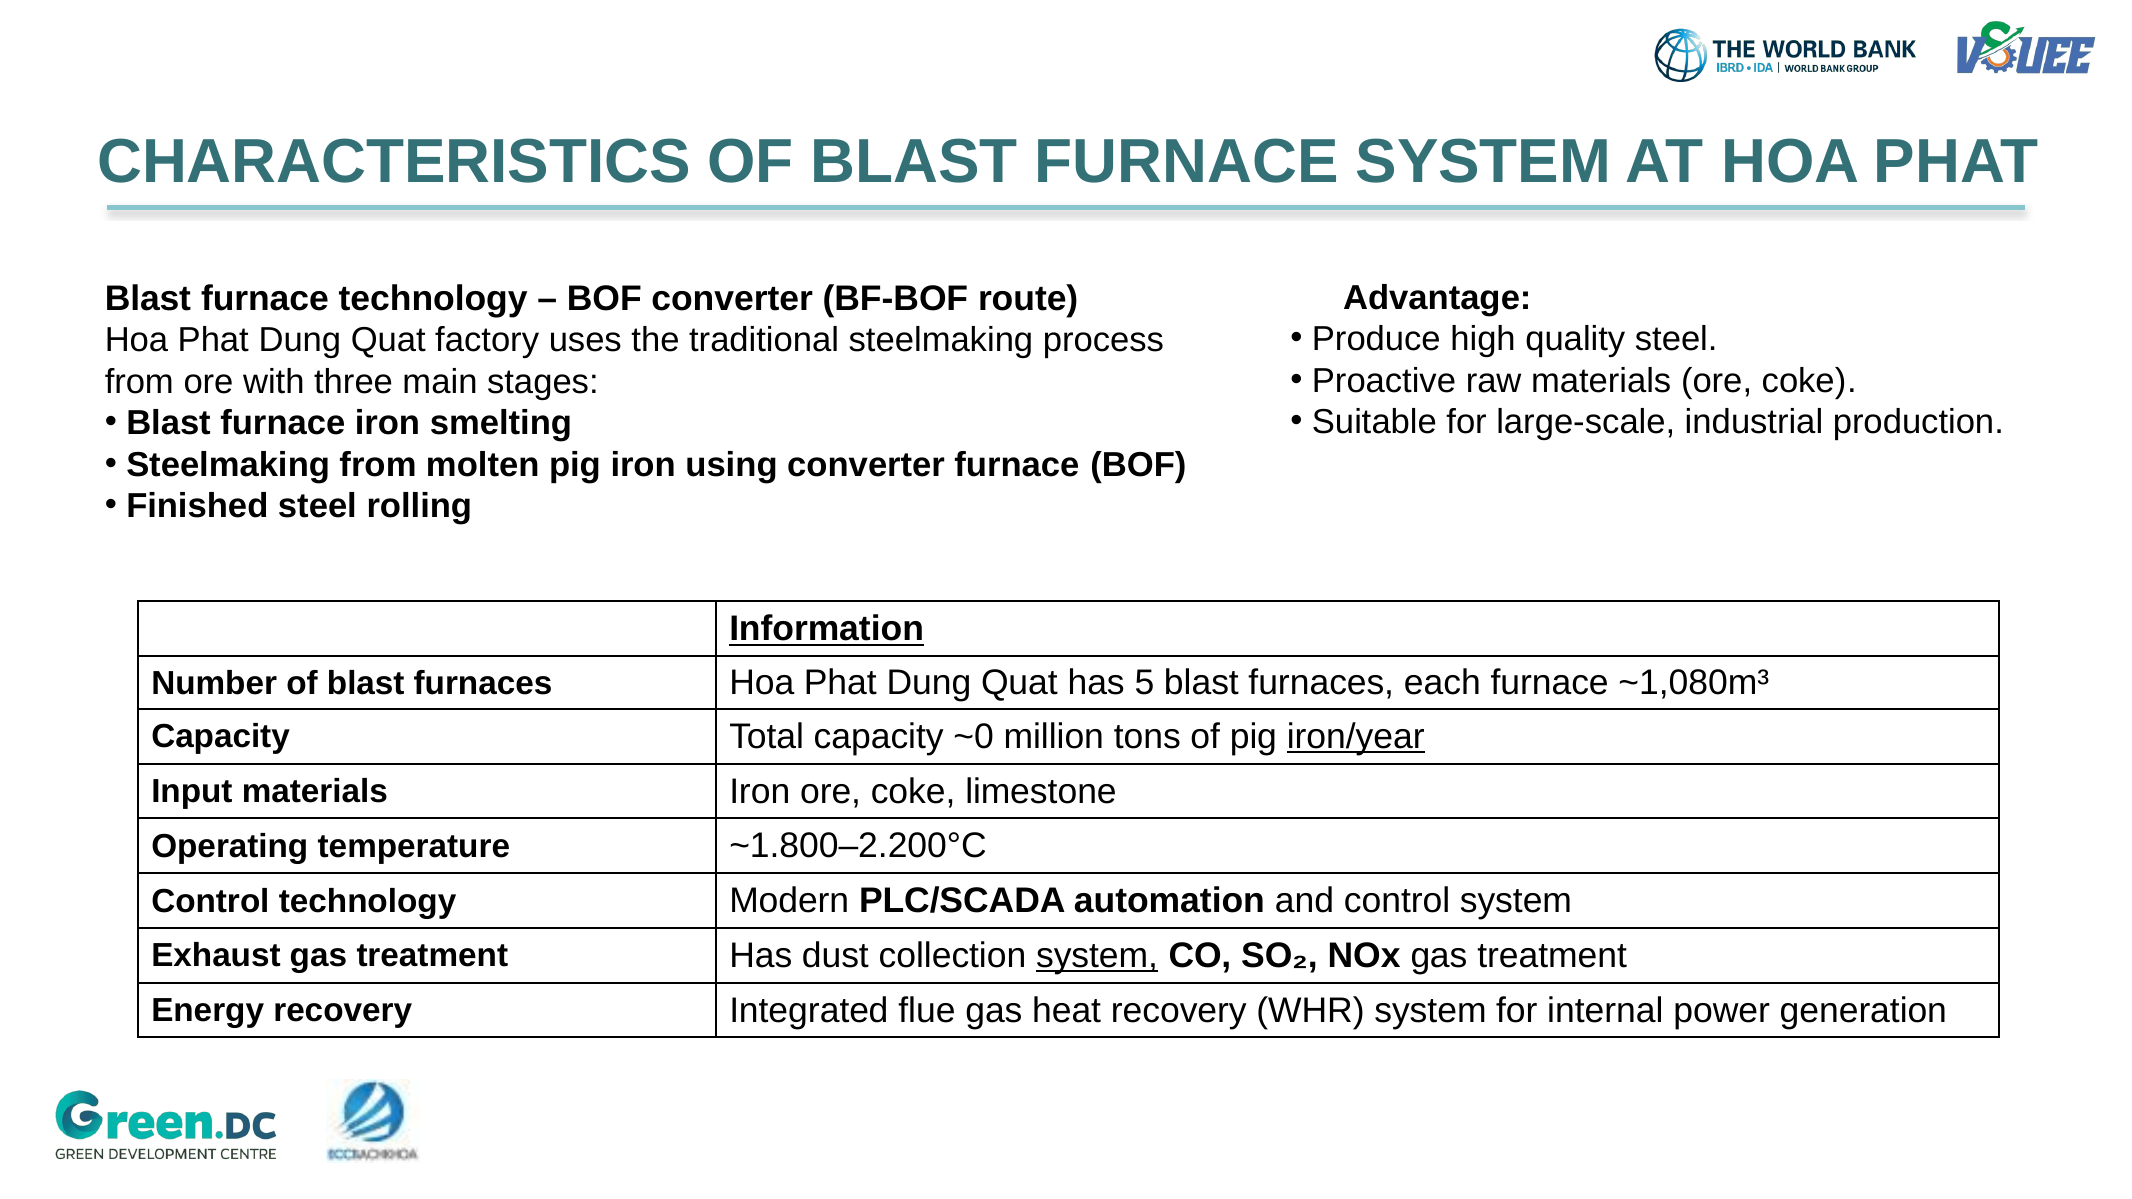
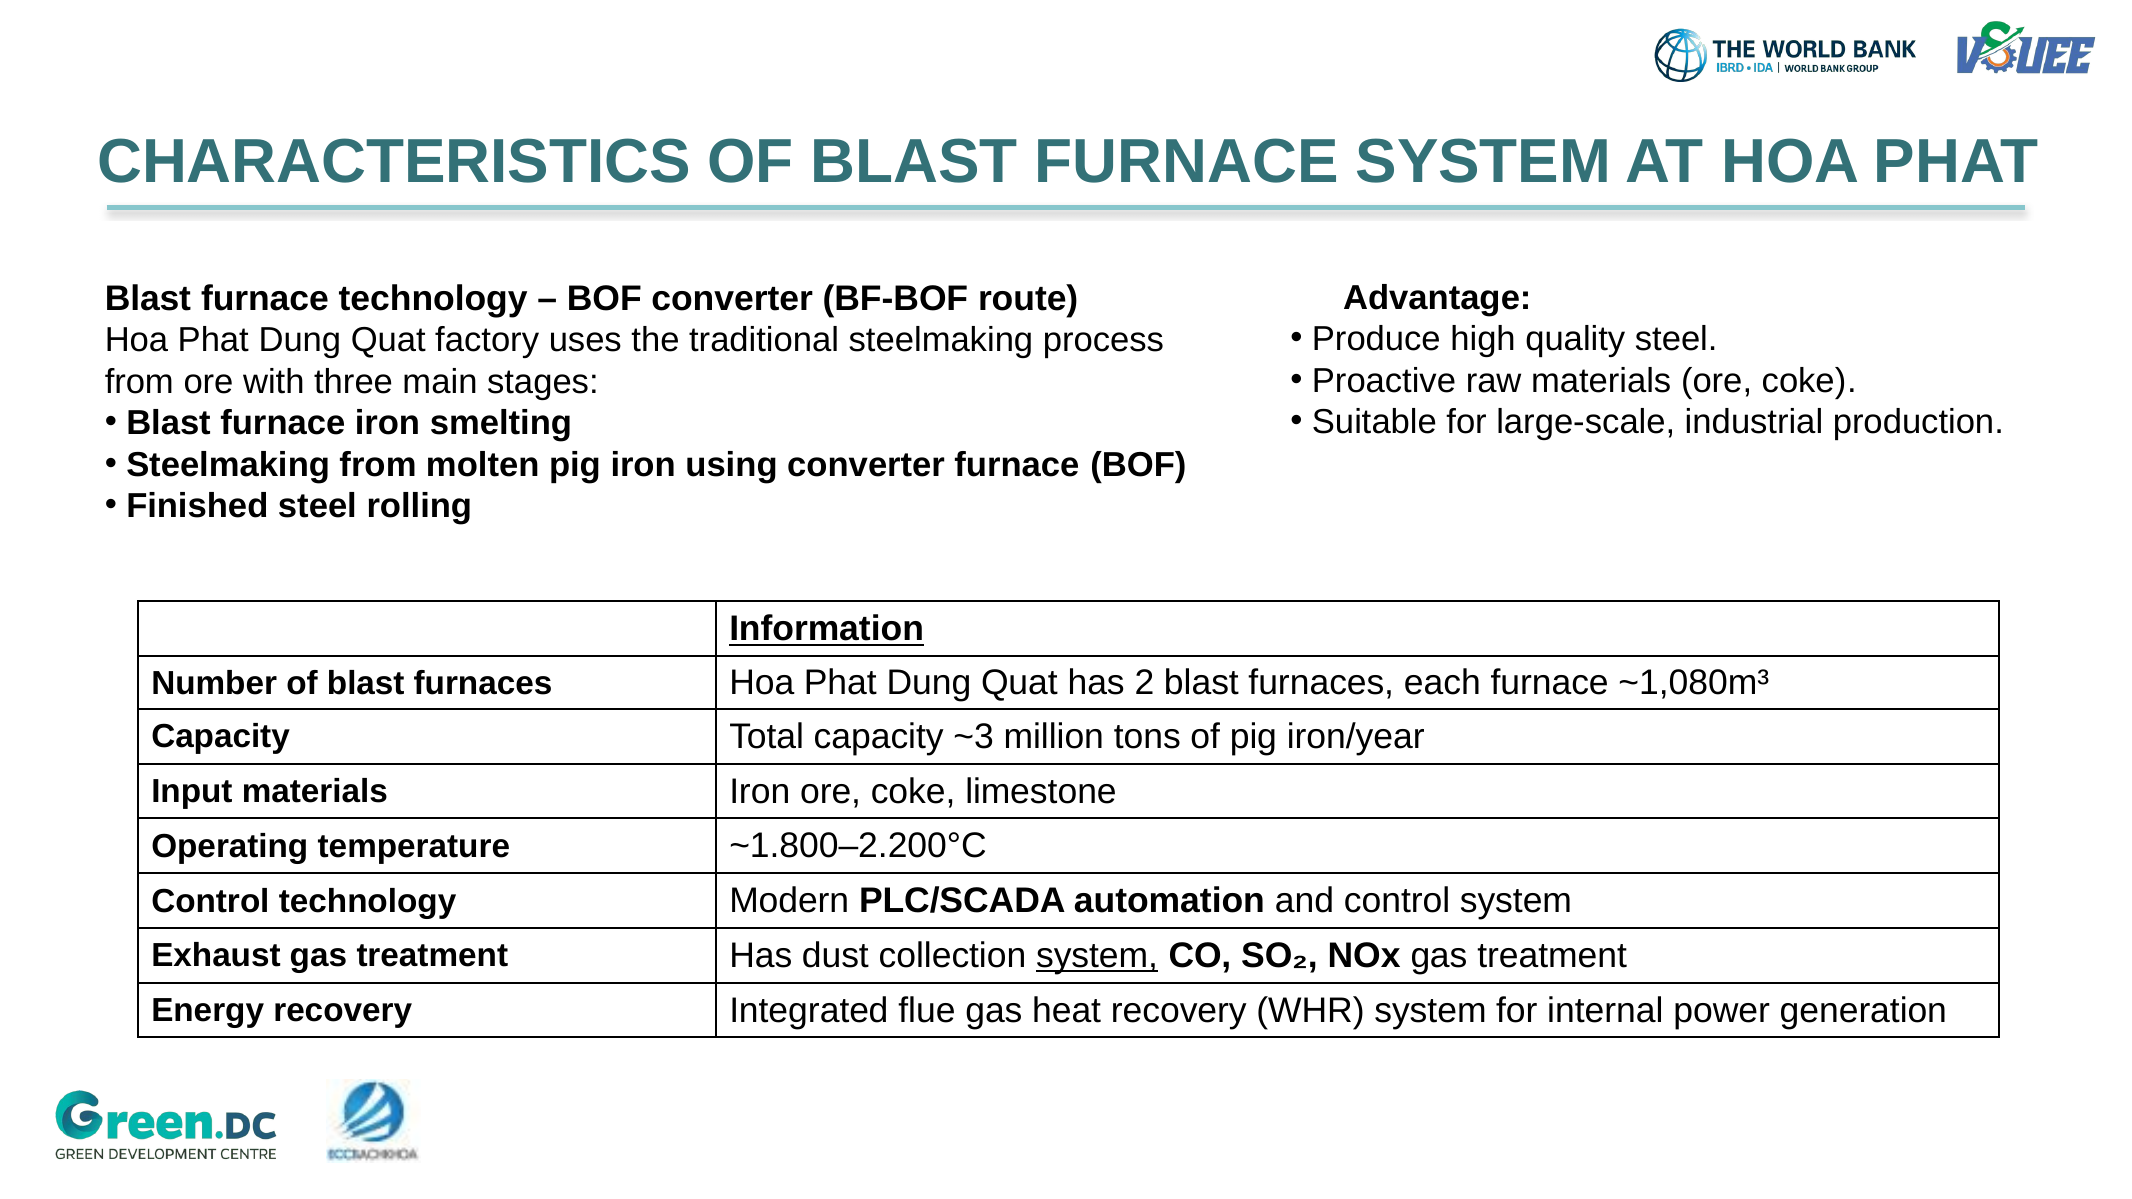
5: 5 -> 2 (1144, 683)
~0: ~0 -> ~3 (974, 737)
iron/year underline: present -> none (1356, 737)
